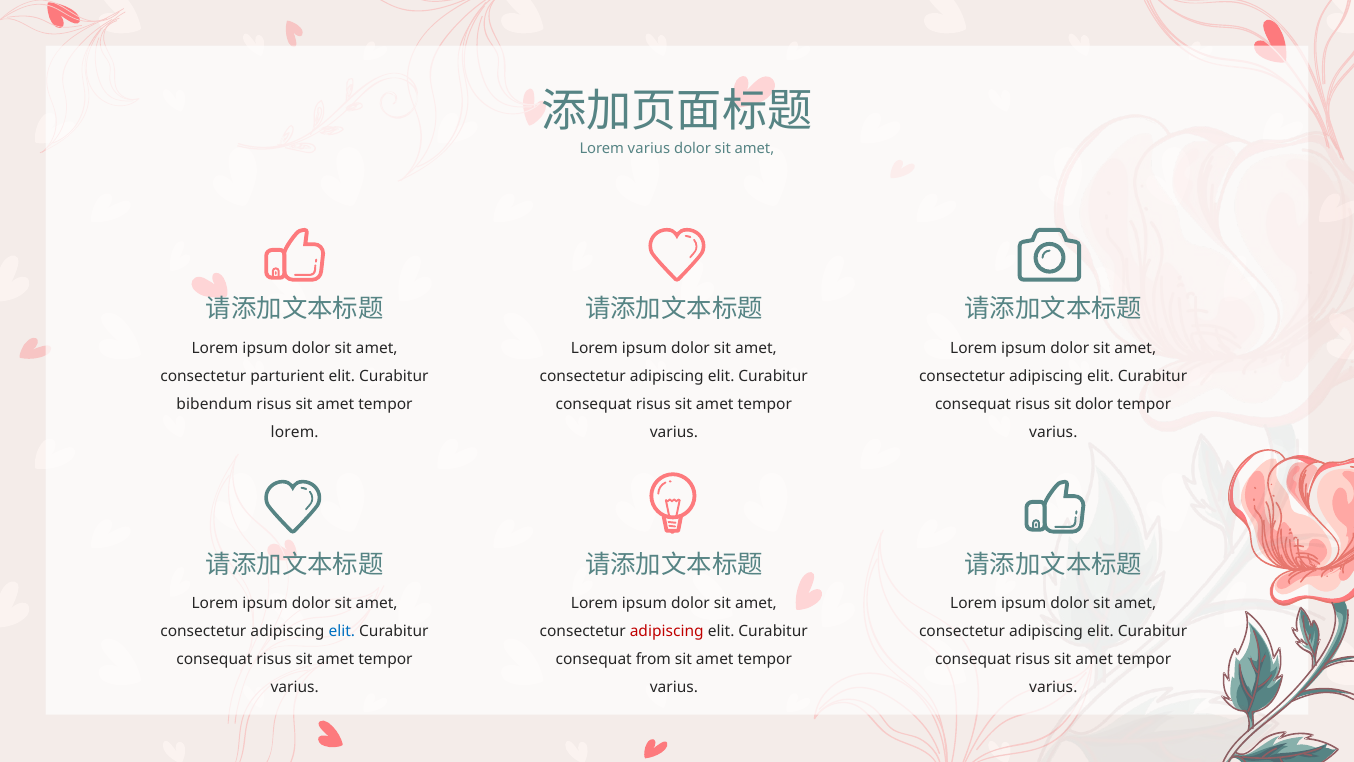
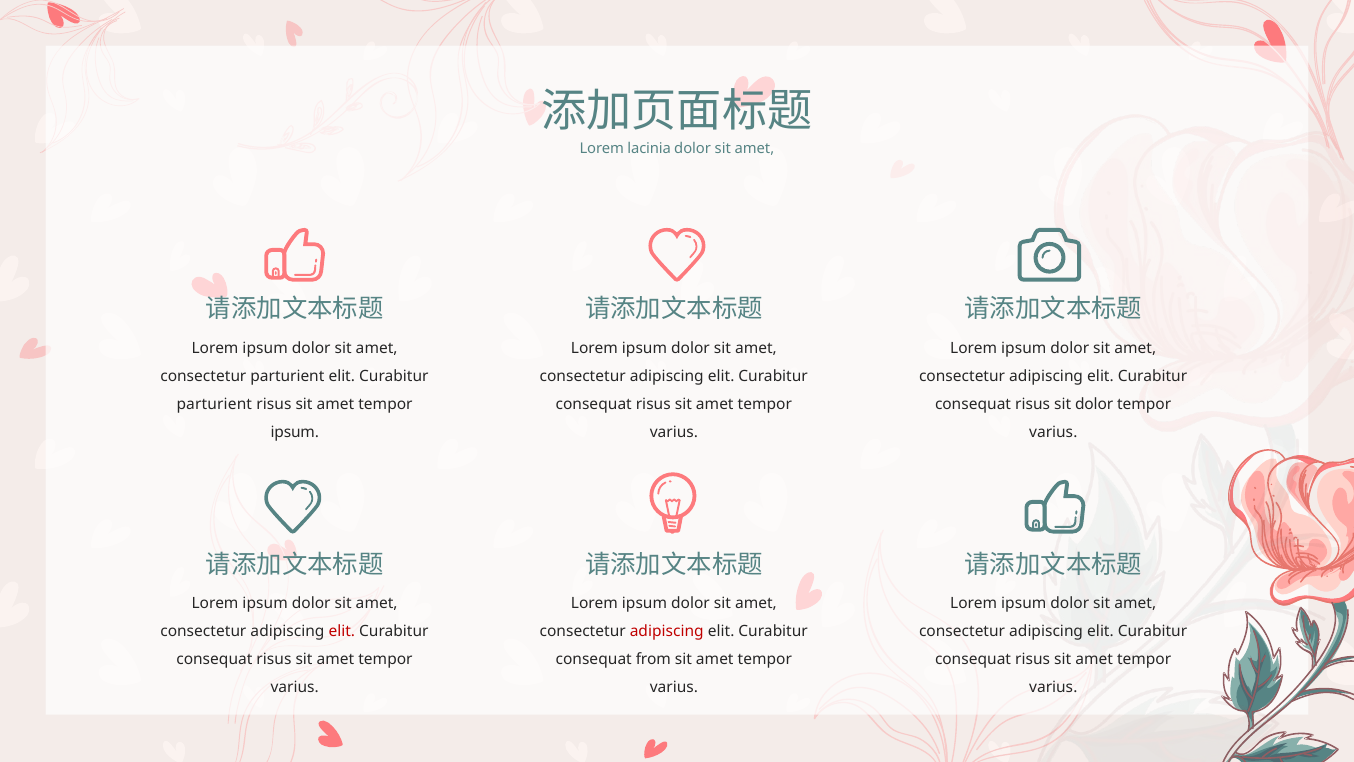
Lorem varius: varius -> lacinia (649, 148)
bibendum: bibendum -> parturient (214, 404)
lorem: lorem -> ipsum (295, 432)
elit colour: blue -> red (342, 631)
